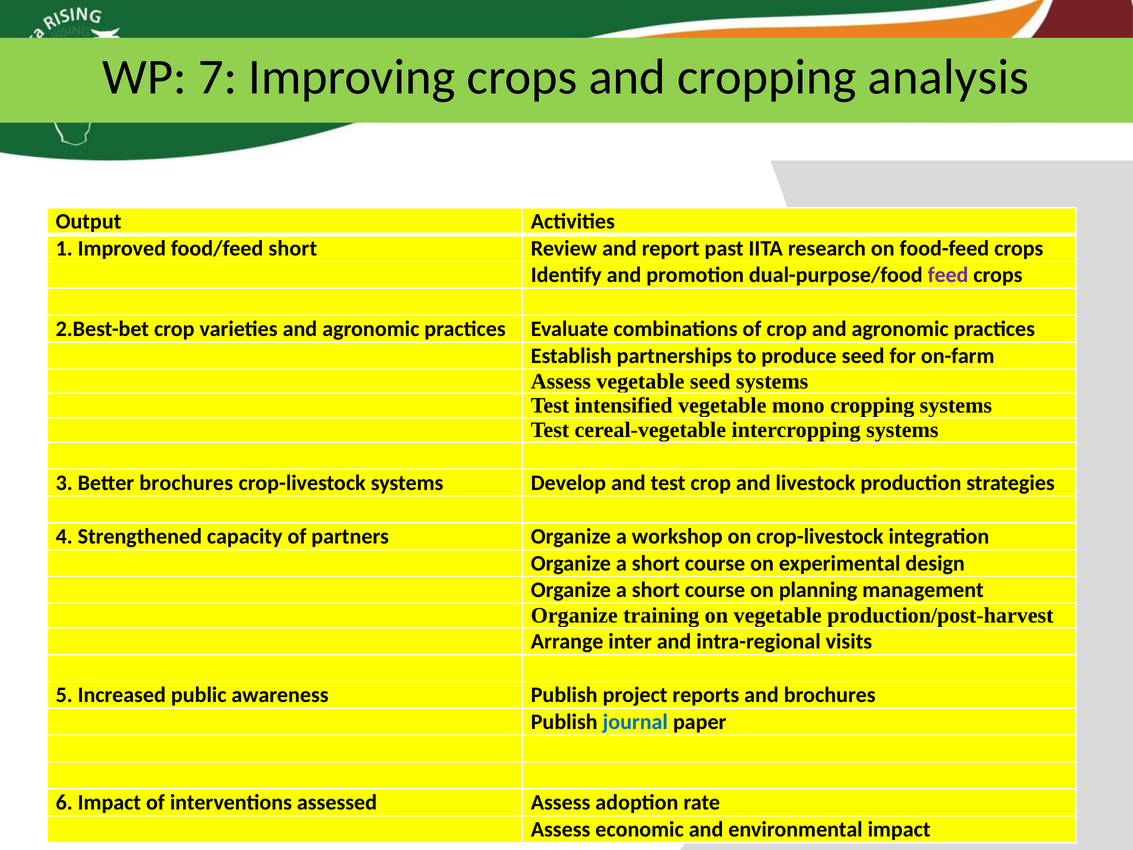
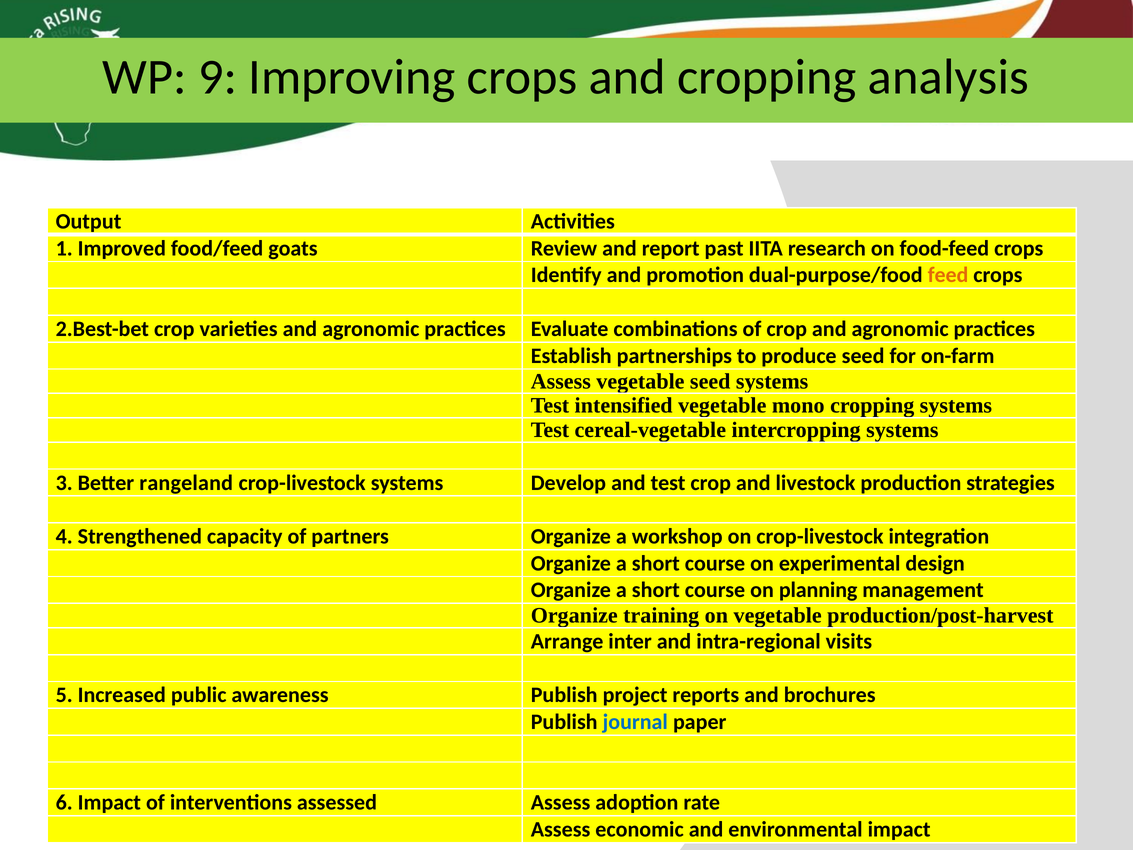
7: 7 -> 9 (218, 77)
food/feed short: short -> goats (293, 248)
feed colour: purple -> orange (948, 275)
Better brochures: brochures -> rangeland (186, 483)
